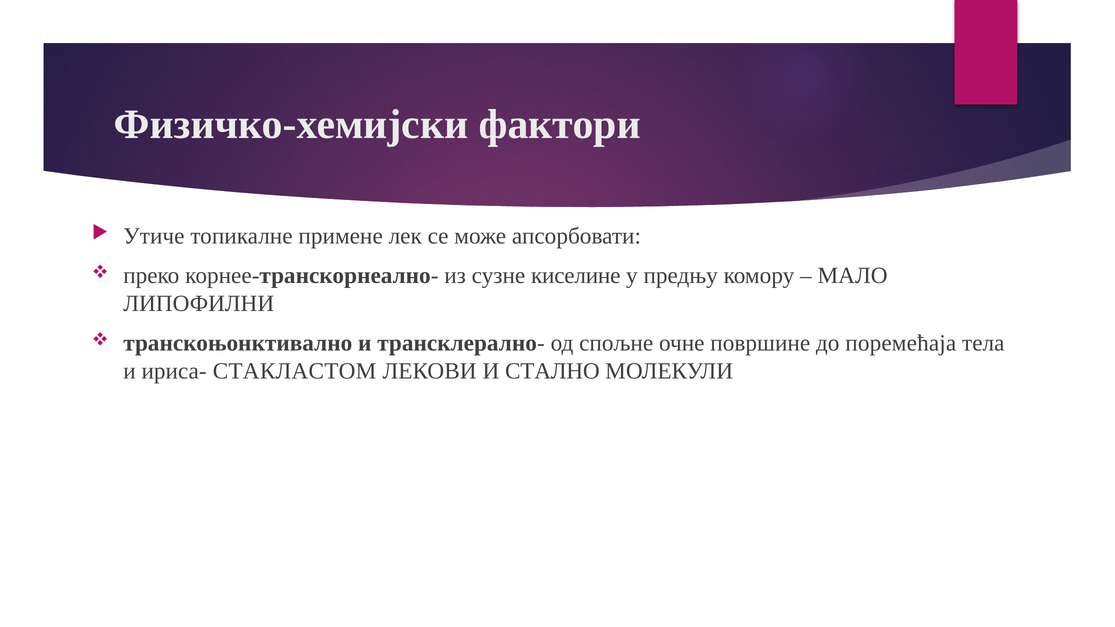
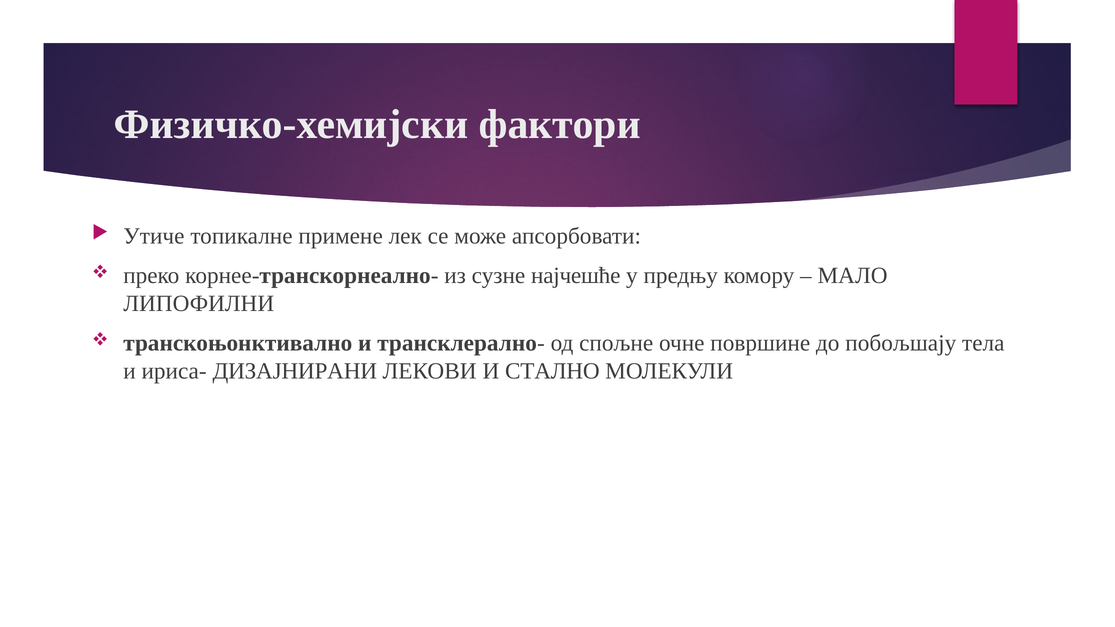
киселине: киселине -> најчешће (576, 276)
поремећаја: поремећаја -> побољшају (901, 343)
СТАКЛАСТОМ: СТАКЛАСТОМ -> ДИЗАЈНИРАНИ (295, 371)
